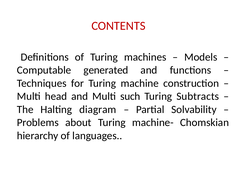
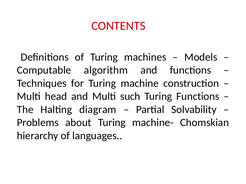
generated: generated -> algorithm (106, 70)
Turing Subtracts: Subtracts -> Functions (198, 97)
